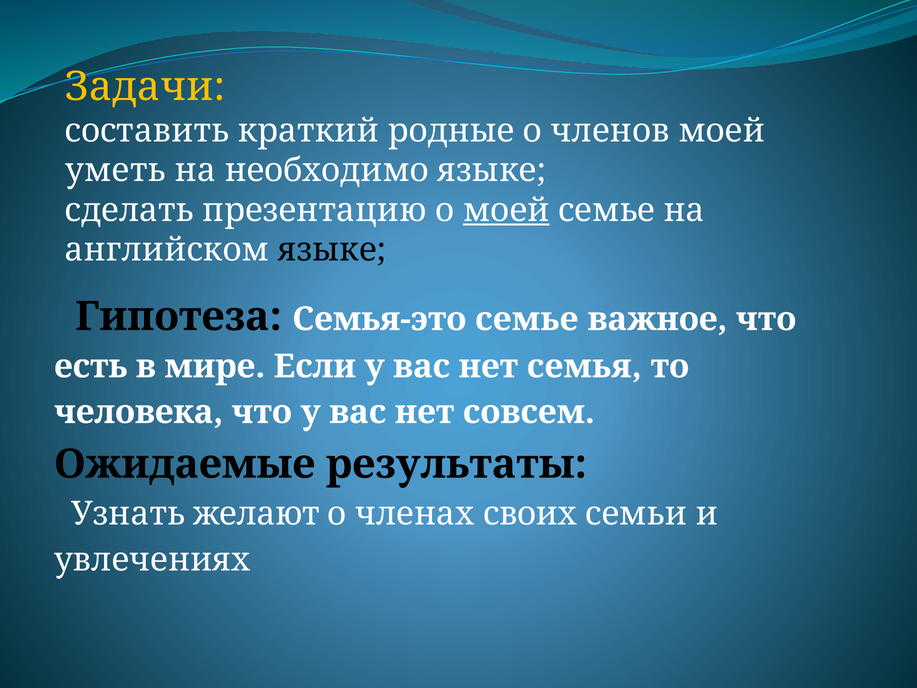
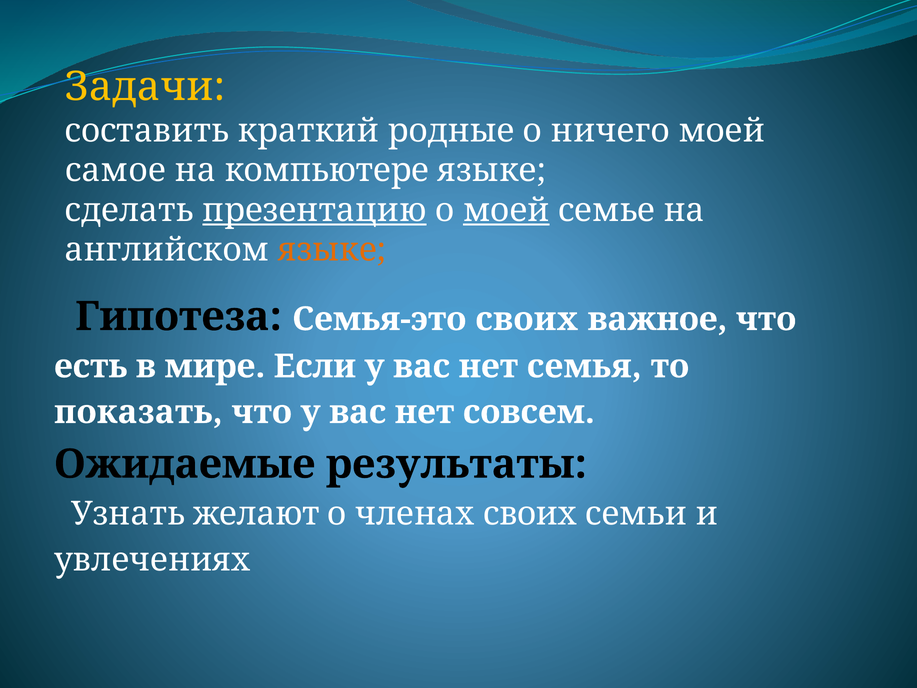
членов: членов -> ничего (610, 131)
уметь: уметь -> самое (115, 170)
необходимо: необходимо -> компьютере (327, 170)
презентацию underline: none -> present (314, 210)
языке colour: black -> orange (332, 250)
Семья-это семье: семье -> своих (527, 319)
человека: человека -> показать (138, 412)
